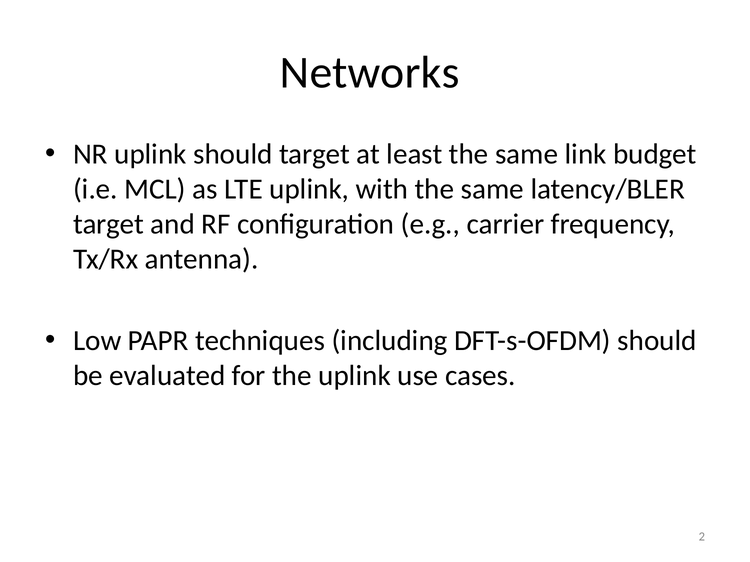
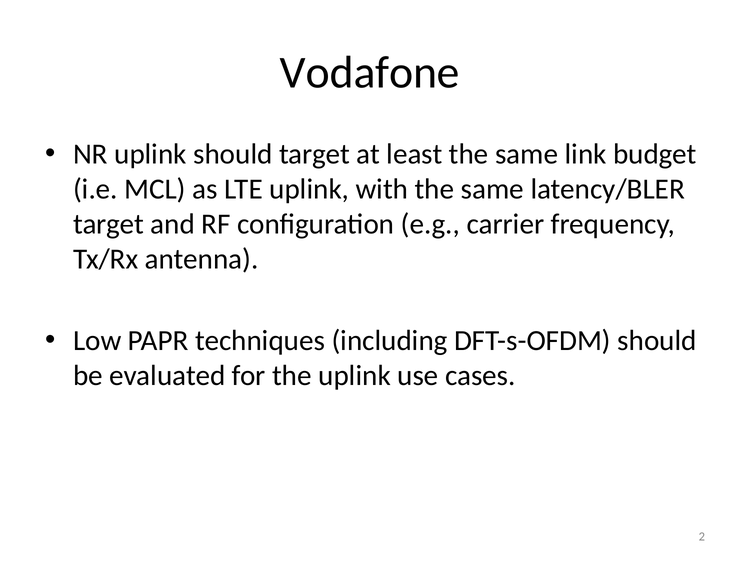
Networks: Networks -> Vodafone (370, 73)
